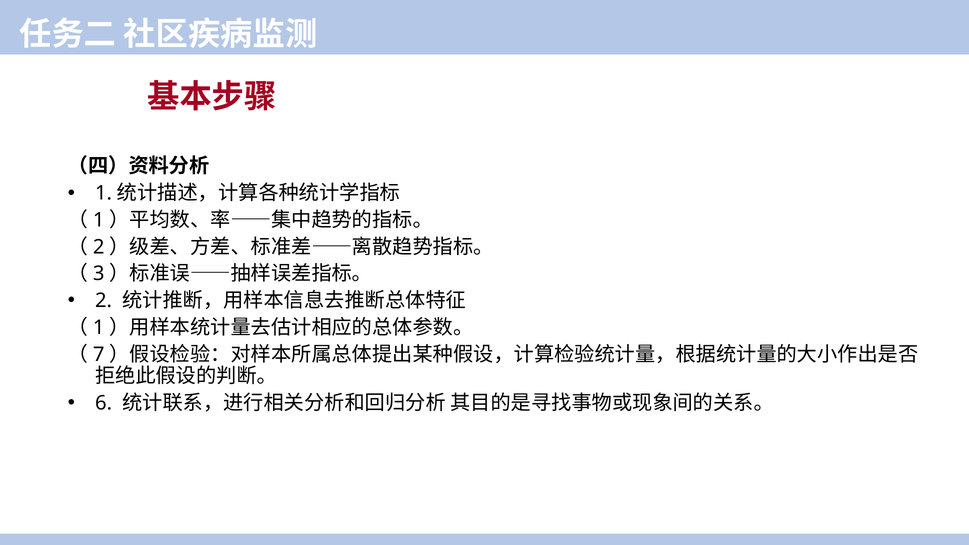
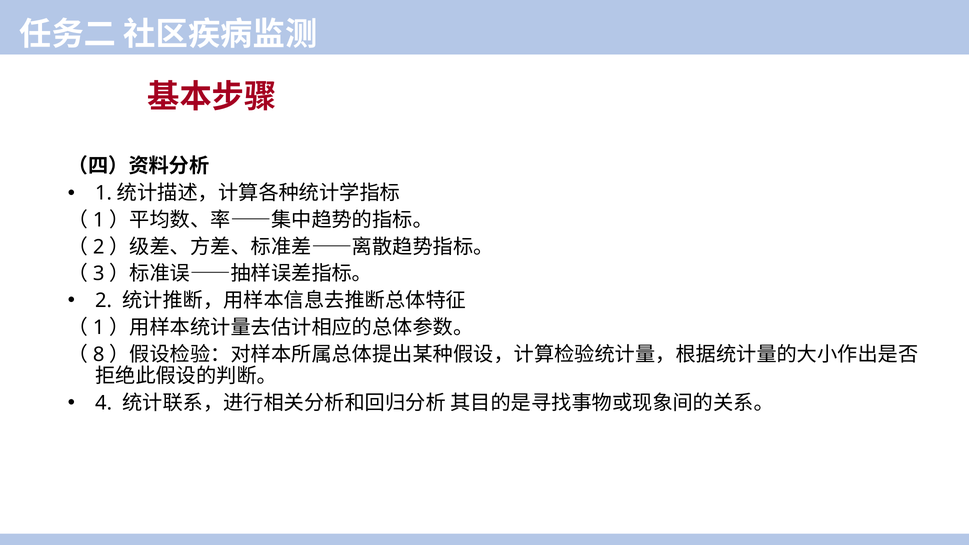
7: 7 -> 8 (99, 354)
6: 6 -> 4 (104, 403)
